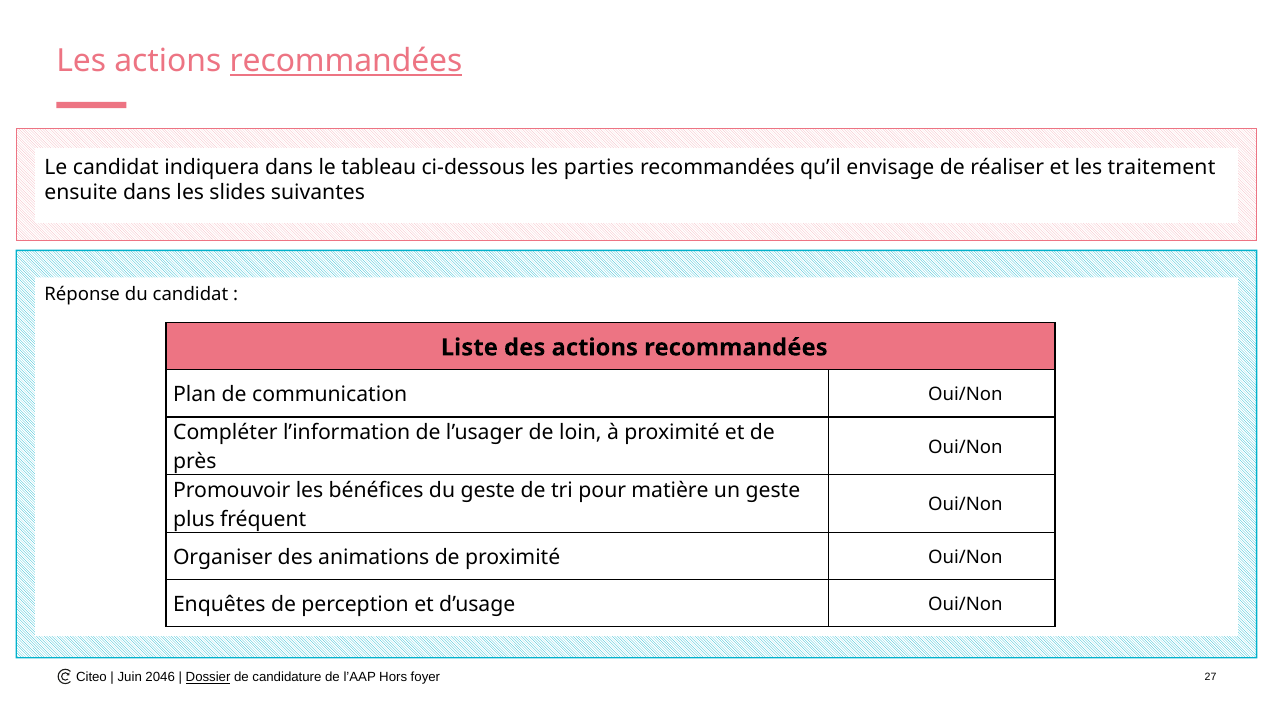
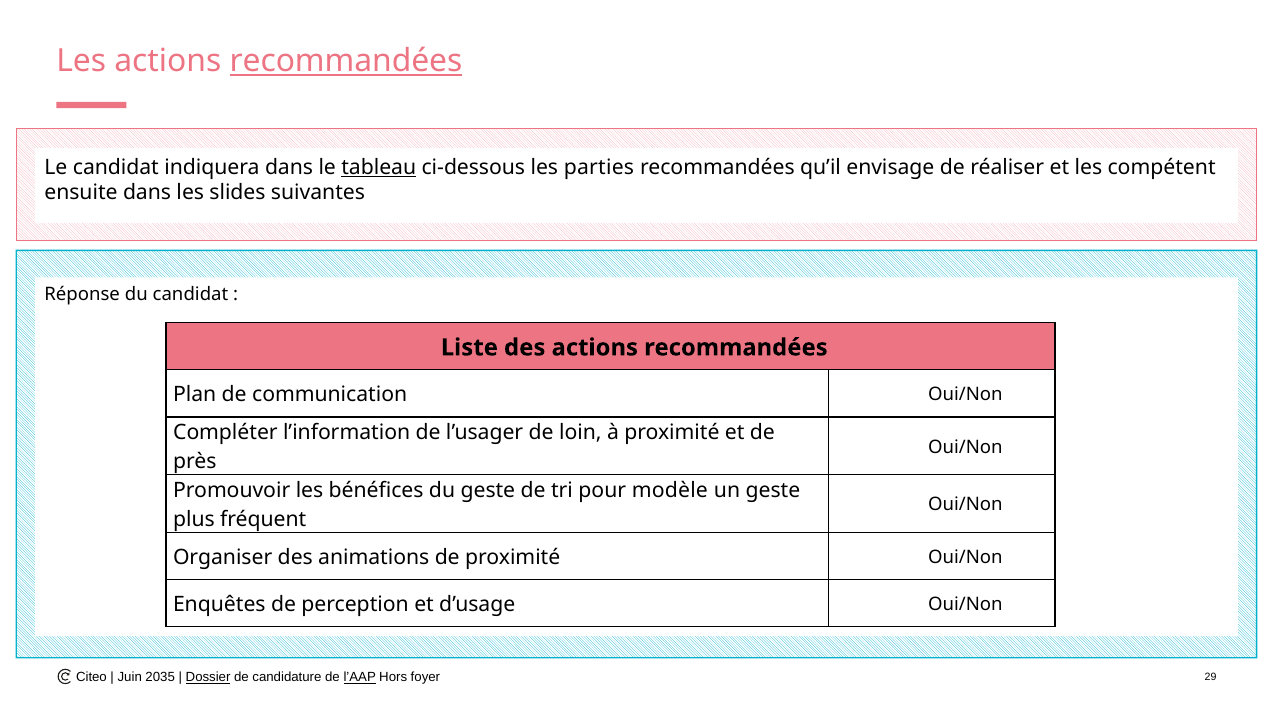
tableau underline: none -> present (379, 167)
traitement: traitement -> compétent (1162, 167)
matière: matière -> modèle (670, 490)
2046: 2046 -> 2035 (160, 677)
l’AAP underline: none -> present (360, 677)
27: 27 -> 29 (1211, 677)
